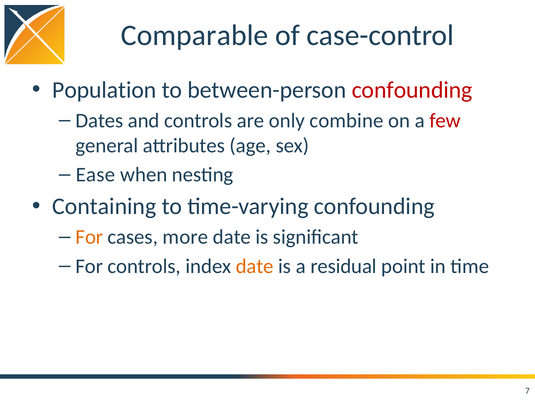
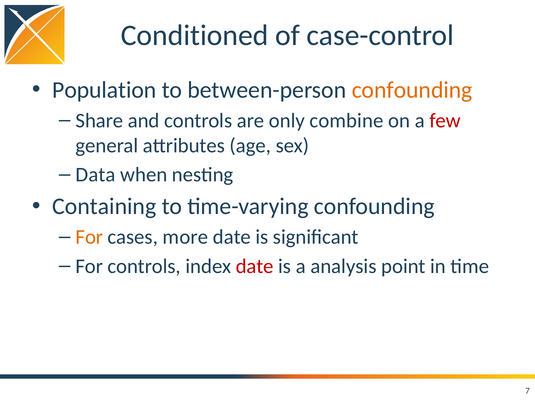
Comparable: Comparable -> Conditioned (195, 35)
confounding colour: red -> orange (412, 90)
Dates: Dates -> Share (99, 121)
Ease: Ease -> Data (96, 175)
date colour: orange -> red (255, 266)
residual: residual -> analysis (343, 266)
